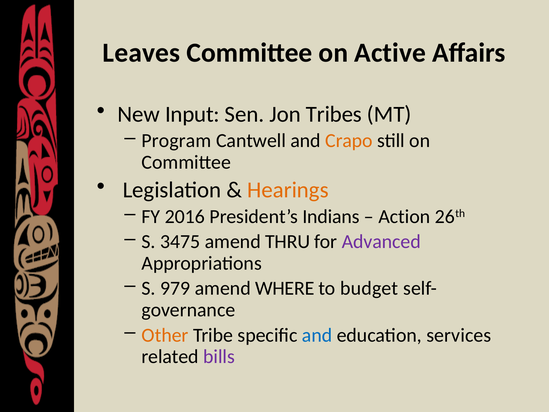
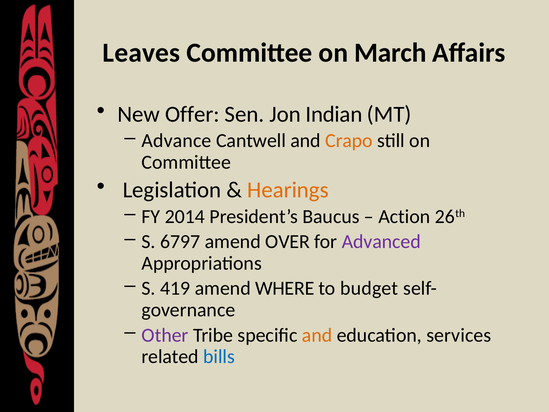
Active: Active -> March (390, 53)
Input: Input -> Offer (192, 114)
Tribes: Tribes -> Indian (334, 114)
Program: Program -> Advance (176, 141)
2016: 2016 -> 2014 (185, 216)
Indians: Indians -> Baucus (331, 216)
3475: 3475 -> 6797 (180, 242)
THRU: THRU -> OVER (288, 242)
979: 979 -> 419 (175, 288)
Other colour: orange -> purple (165, 335)
and colour: blue -> orange (317, 335)
bills colour: purple -> blue (219, 356)
